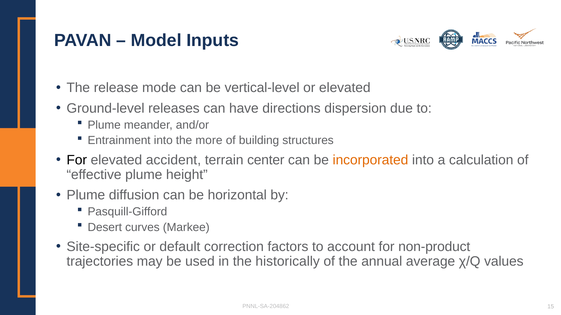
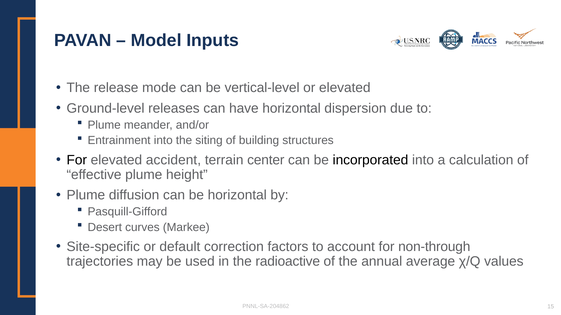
have directions: directions -> horizontal (292, 108)
more: more -> siting (209, 141)
incorporated colour: orange -> black (370, 160)
non-product: non-product -> non-through (434, 247)
historically: historically -> radioactive (288, 262)
